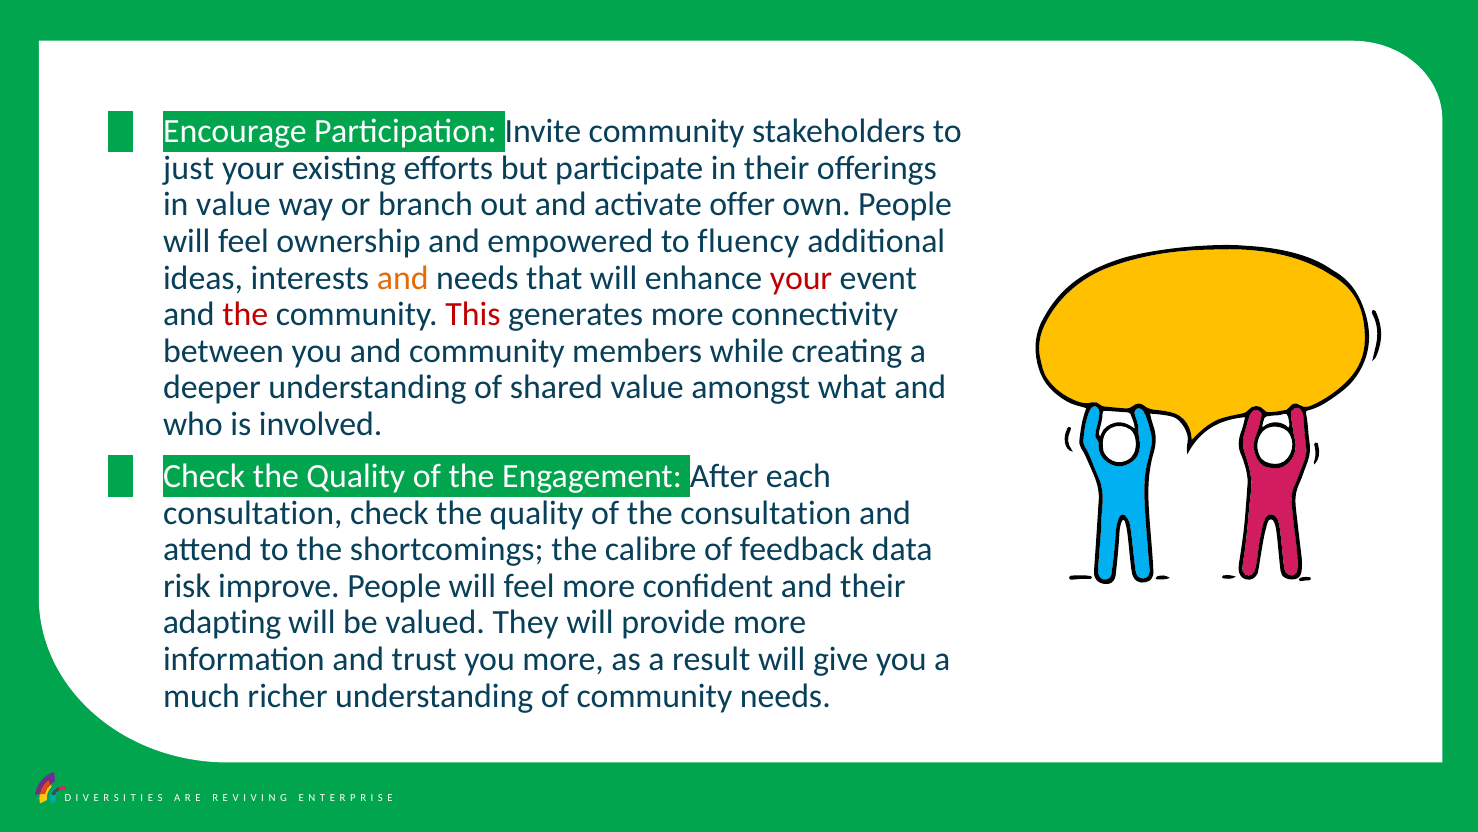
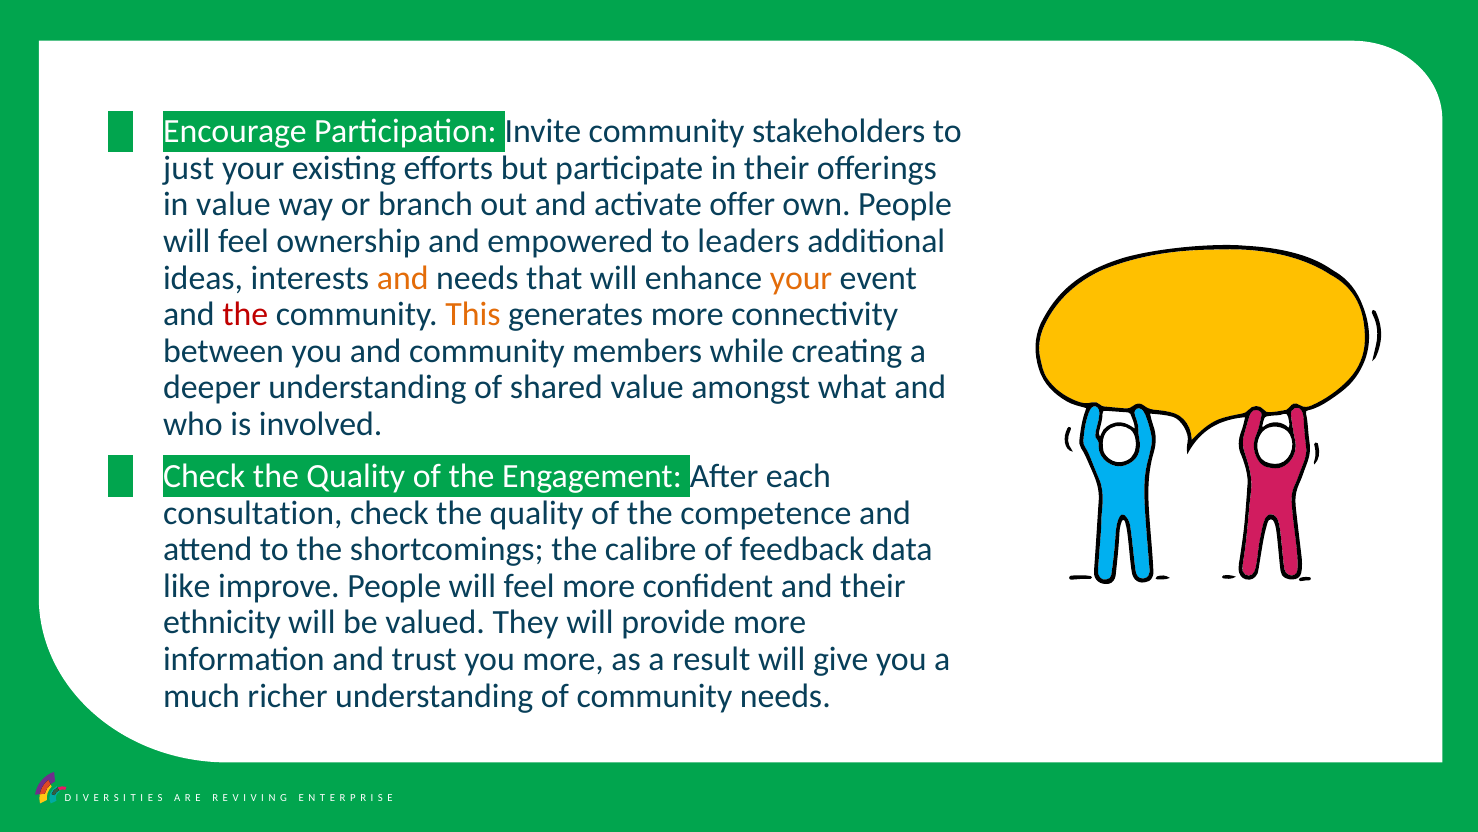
fluency: fluency -> leaders (749, 241)
your colour: red -> orange (801, 278)
This colour: red -> orange (473, 314)
the consultation: consultation -> competence (766, 513)
risk: risk -> like (187, 586)
adapting: adapting -> ethnicity (222, 622)
